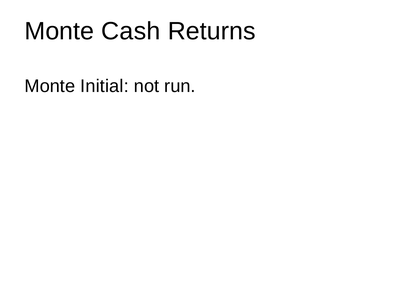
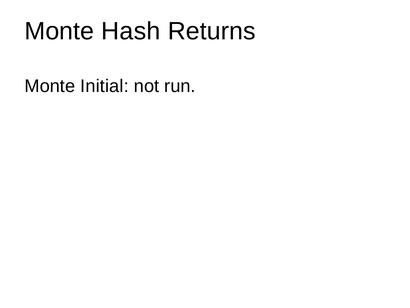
Cash: Cash -> Hash (131, 31)
